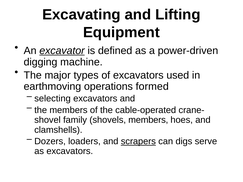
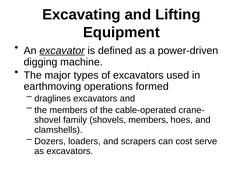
selecting: selecting -> draglines (53, 99)
scrapers underline: present -> none (138, 142)
digs: digs -> cost (184, 142)
